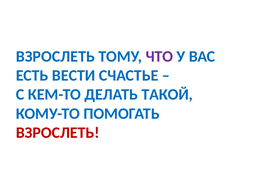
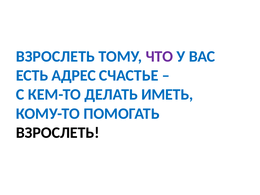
ВЕСТИ: ВЕСТИ -> АДРЕС (74, 75)
ТАКОЙ: ТАКОЙ -> ИМЕТЬ (167, 95)
ВЗРОСЛЕТЬ colour: red -> black (58, 133)
